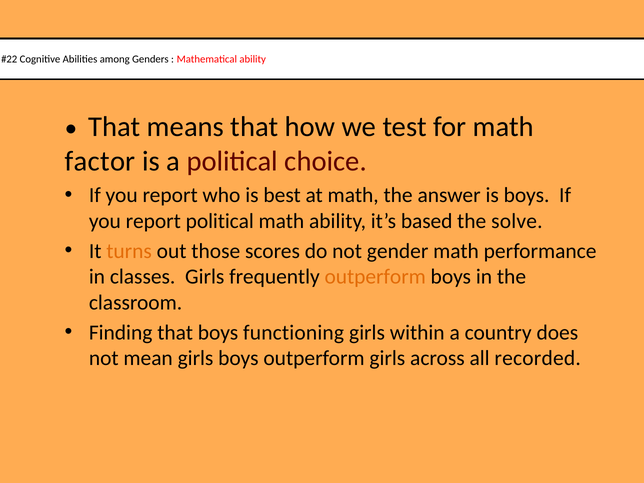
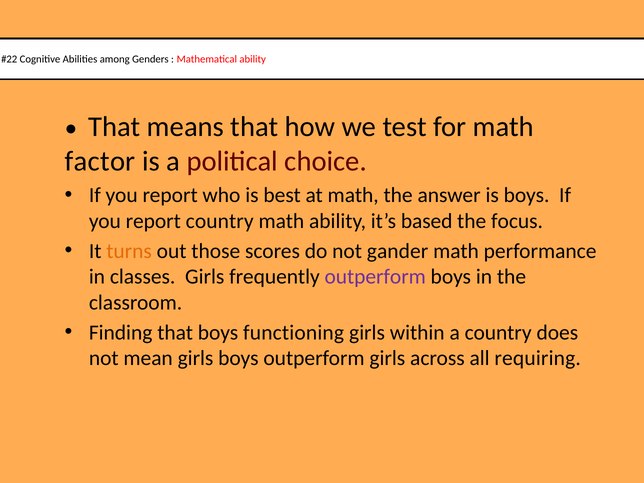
report political: political -> country (220, 221)
solve: solve -> focus (517, 221)
gender: gender -> gander (398, 251)
outperform colour: orange -> purple (375, 277)
recorded: recorded -> requiring (538, 358)
